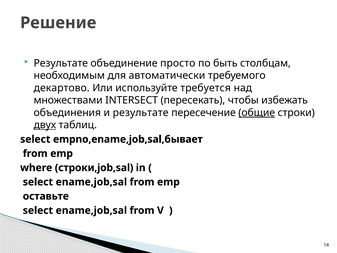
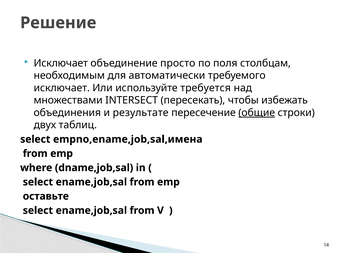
Результате: Результате -> Исключает (61, 63)
быть: быть -> поля (225, 63)
декартово: декартово -> исключает (62, 88)
двух underline: present -> none (45, 125)
empno,ename,job,sal,бывает: empno,ename,job,sal,бывает -> empno,ename,job,sal,имена (128, 139)
строки,job,sal: строки,job,sal -> dname,job,sal (94, 168)
